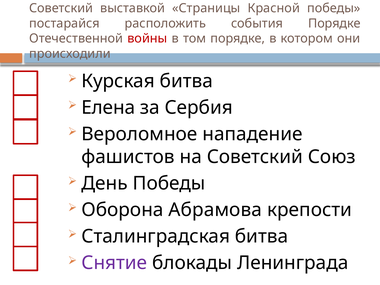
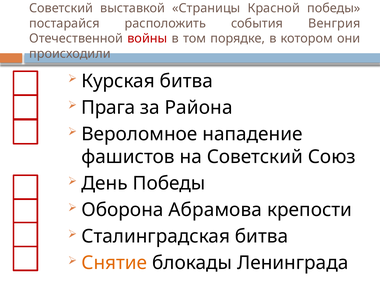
события Порядке: Порядке -> Венгрия (334, 23)
Елена: Елена -> Прага (108, 108)
Сербия: Сербия -> Района (199, 108)
Снятие colour: purple -> orange (114, 263)
